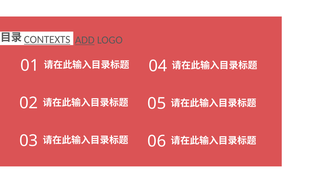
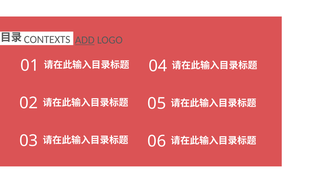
CONTEXTS underline: present -> none (47, 40)
